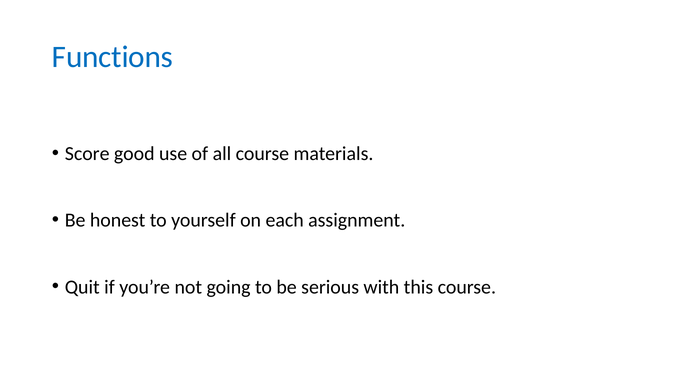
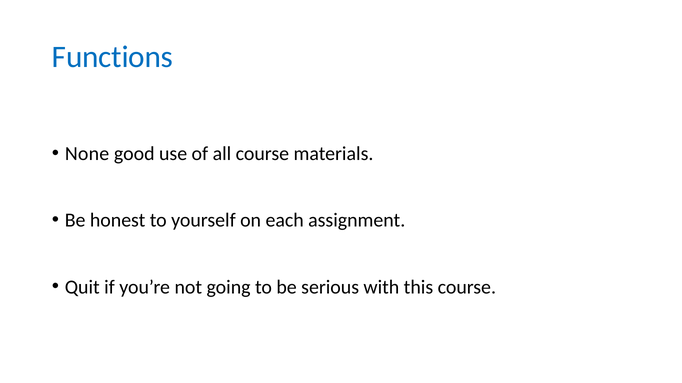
Score: Score -> None (87, 154)
